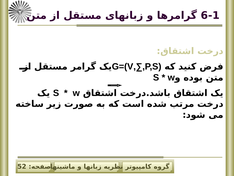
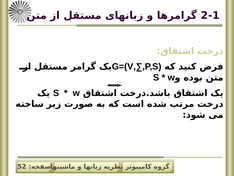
6-1: 6-1 -> 2-1 (210, 15)
